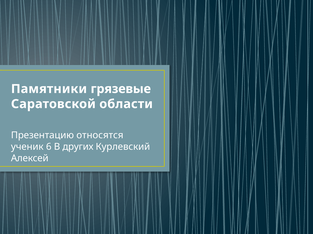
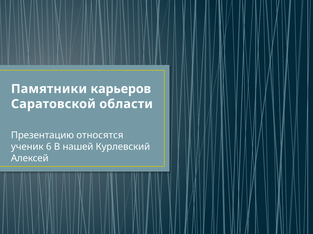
грязевые: грязевые -> карьеров (121, 89)
других: других -> нашей (78, 147)
